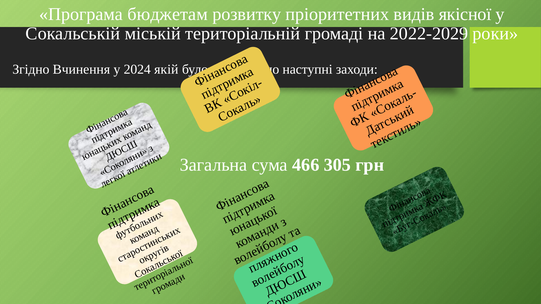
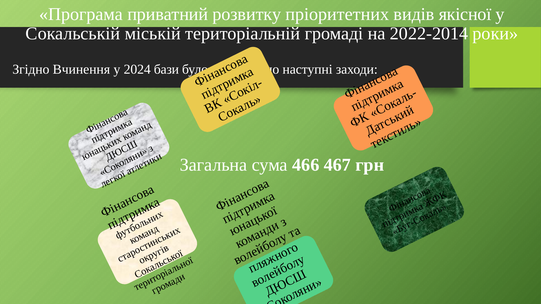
бюджетам: бюджетам -> приватний (168, 14)
2022-2029: 2022-2029 -> 2022-2014 (429, 34)
якій: якій -> бази (166, 70)
305: 305 -> 467 (337, 165)
